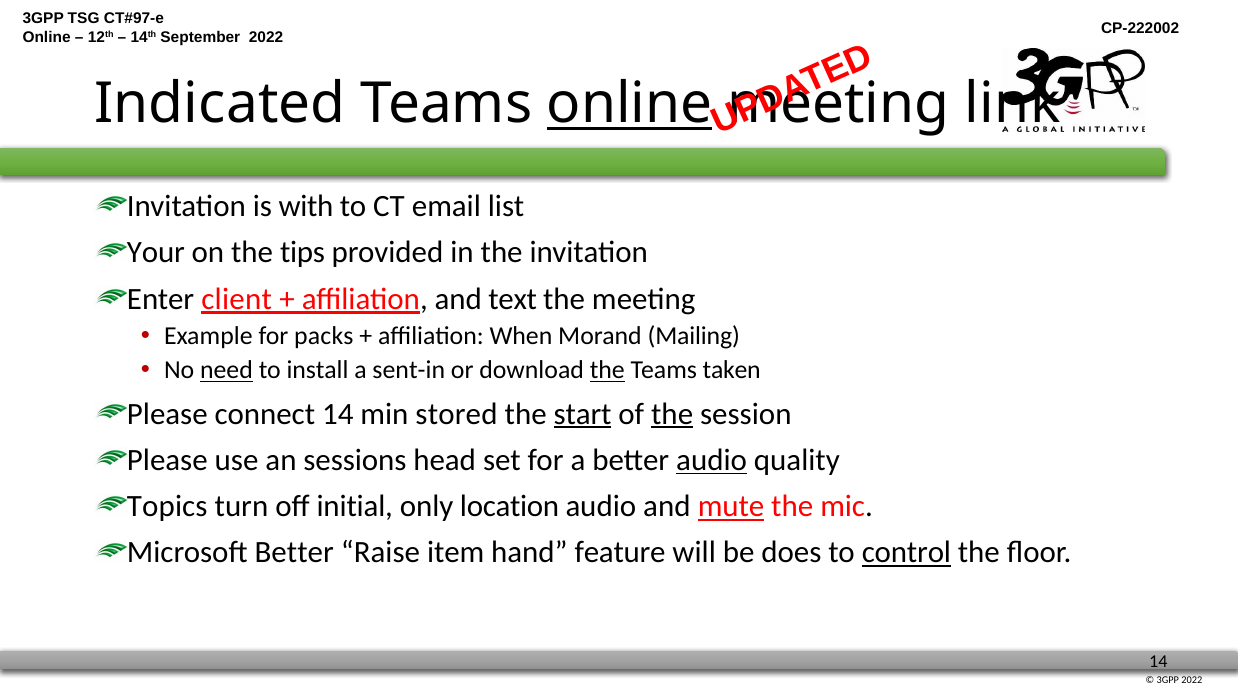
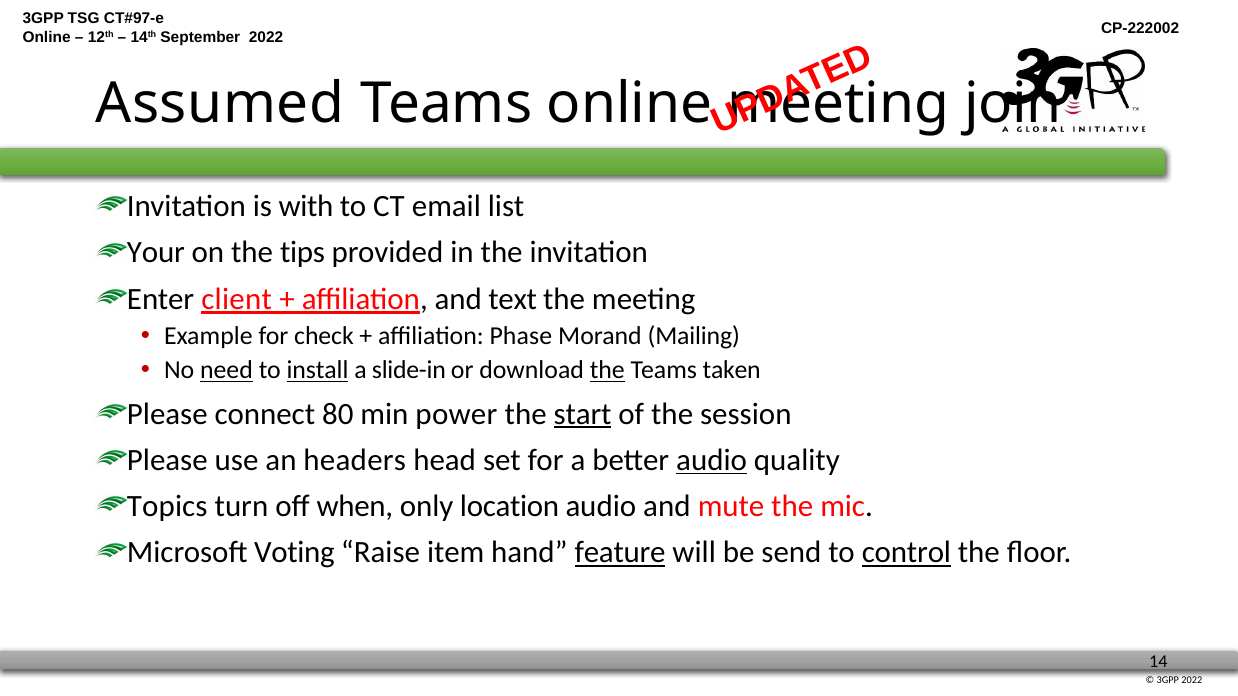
Indicated: Indicated -> Assumed (220, 104)
online underline: present -> none (630, 104)
link: link -> join (1013, 104)
packs: packs -> check (324, 336)
When: When -> Phase (521, 336)
install underline: none -> present (318, 371)
sent-in: sent-in -> slide-in (409, 371)
connect 14: 14 -> 80 (338, 414)
stored: stored -> power (456, 414)
the underline: present -> none (672, 414)
sessions: sessions -> headers (355, 460)
initial: initial -> when (355, 507)
mute underline: present -> none (731, 507)
Microsoft Better: Better -> Voting (294, 553)
feature underline: none -> present (620, 553)
does: does -> send (791, 553)
